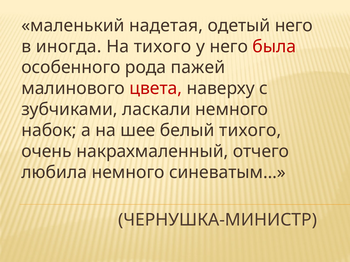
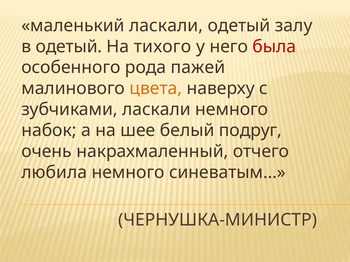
маленький надетая: надетая -> ласкали (166, 26)
одетый него: него -> залу (294, 26)
в иногда: иногда -> одетый (69, 47)
цвета colour: red -> orange (156, 89)
белый тихого: тихого -> подруг (250, 131)
